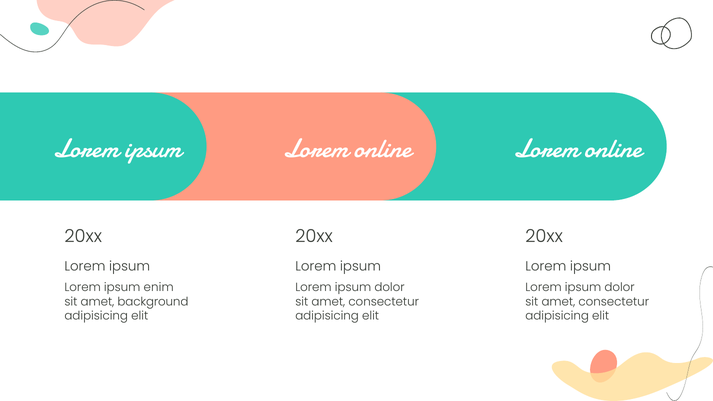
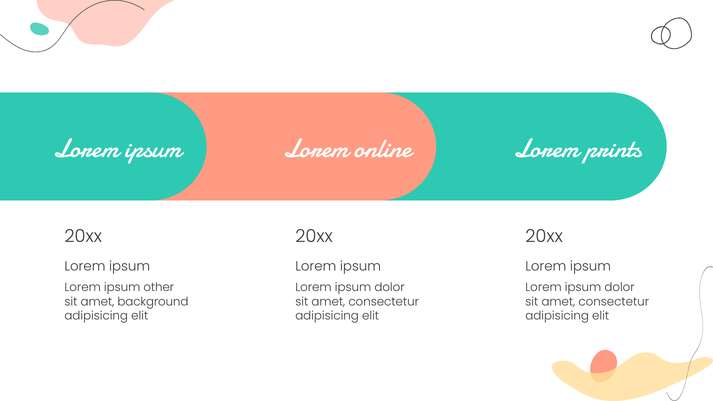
online: online -> prints (613, 148)
enim: enim -> other (159, 287)
